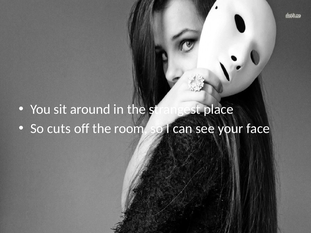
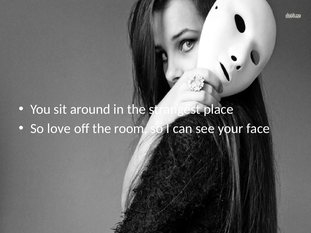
cuts: cuts -> love (59, 129)
